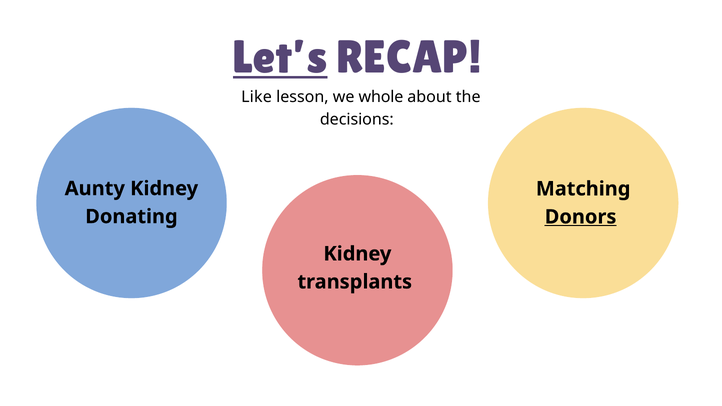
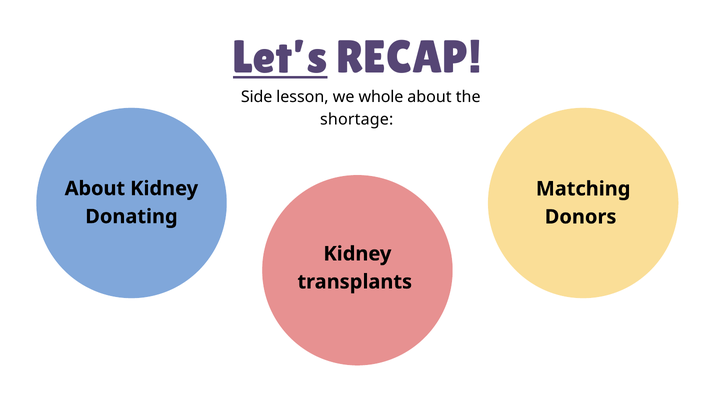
Like: Like -> Side (257, 97)
decisions: decisions -> shortage (357, 119)
Aunty: Aunty -> About (95, 189)
Donors underline: present -> none (581, 217)
